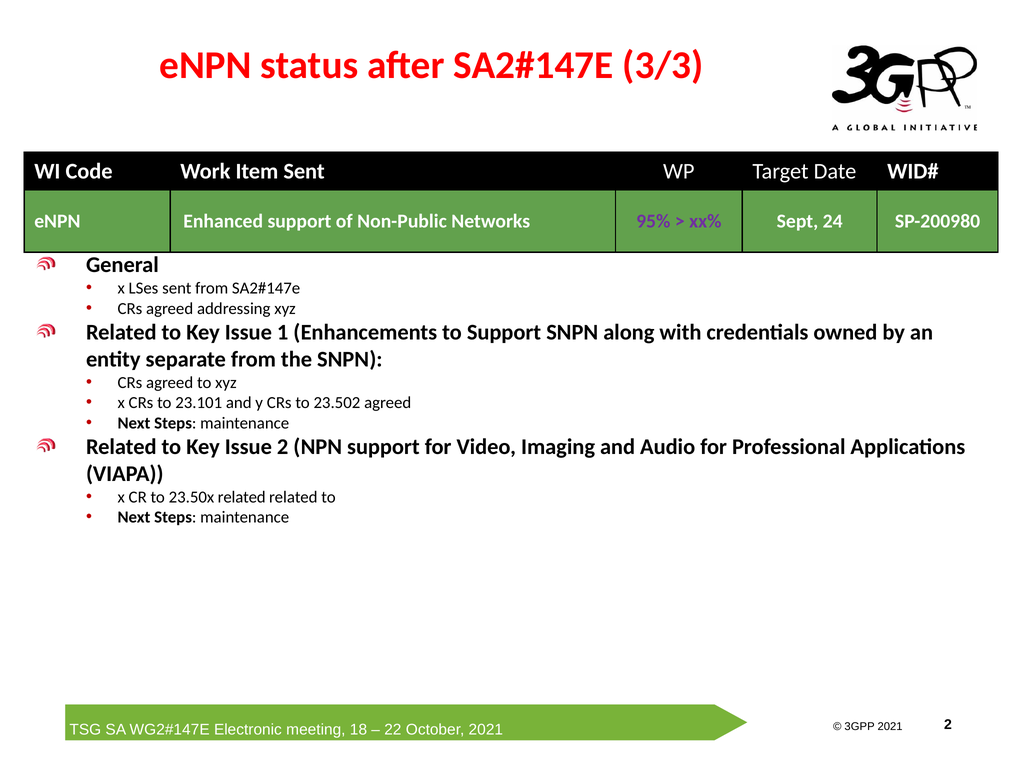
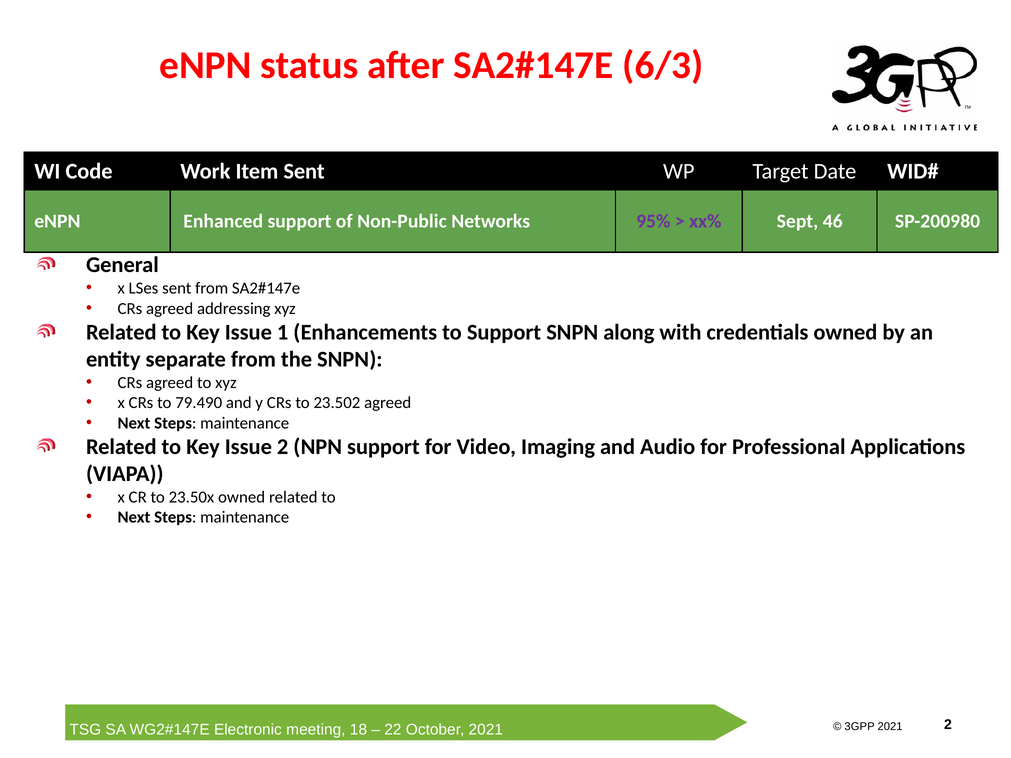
3/3: 3/3 -> 6/3 (663, 65)
24: 24 -> 46 (833, 221)
23.101: 23.101 -> 79.490 (199, 403)
23.50x related: related -> owned (242, 497)
